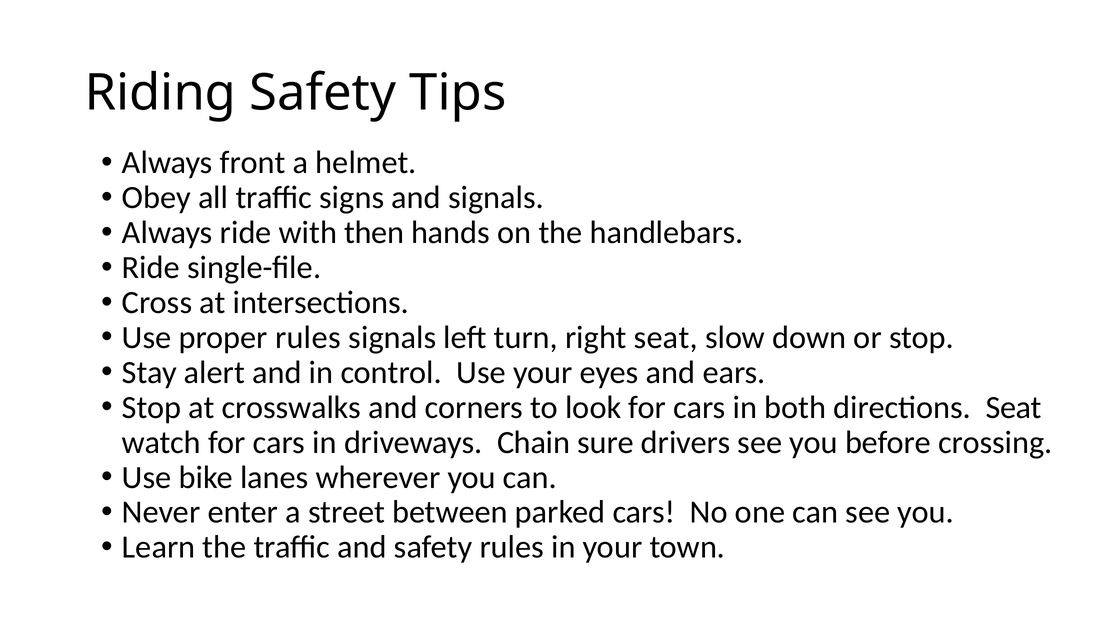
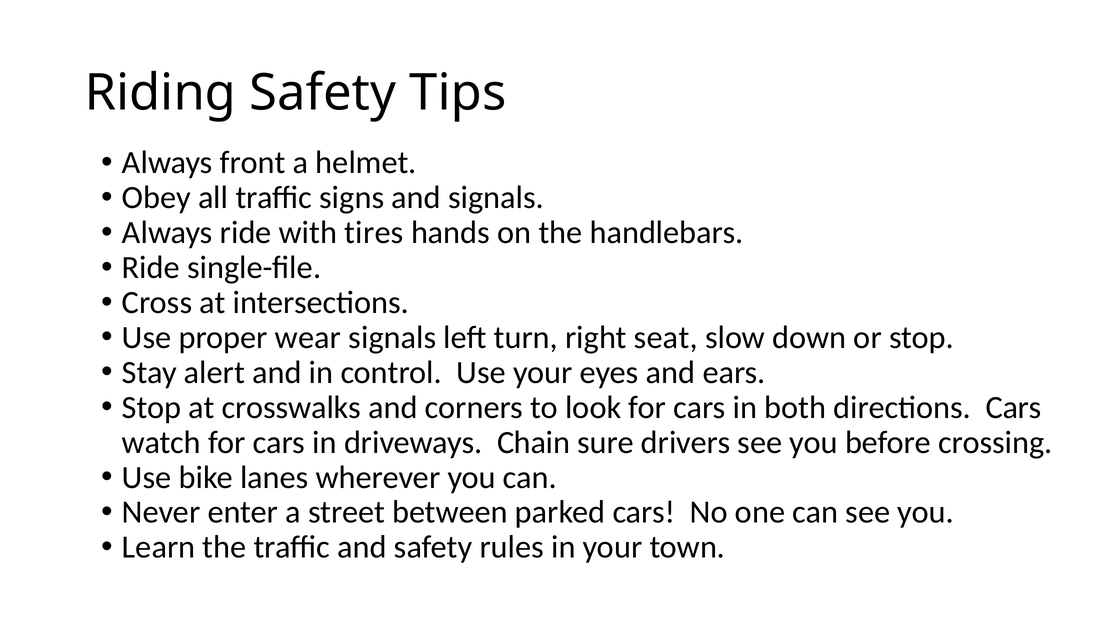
then: then -> tires (374, 233)
proper rules: rules -> wear (308, 337)
directions Seat: Seat -> Cars (1014, 407)
